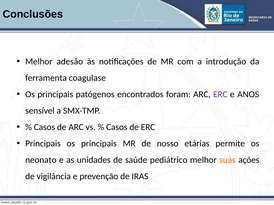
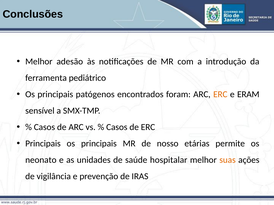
coagulase: coagulase -> pediátrico (87, 78)
ERC colour: purple -> orange (220, 95)
ANOS: ANOS -> ERAM (248, 95)
pediátrico: pediátrico -> hospitalar (169, 160)
